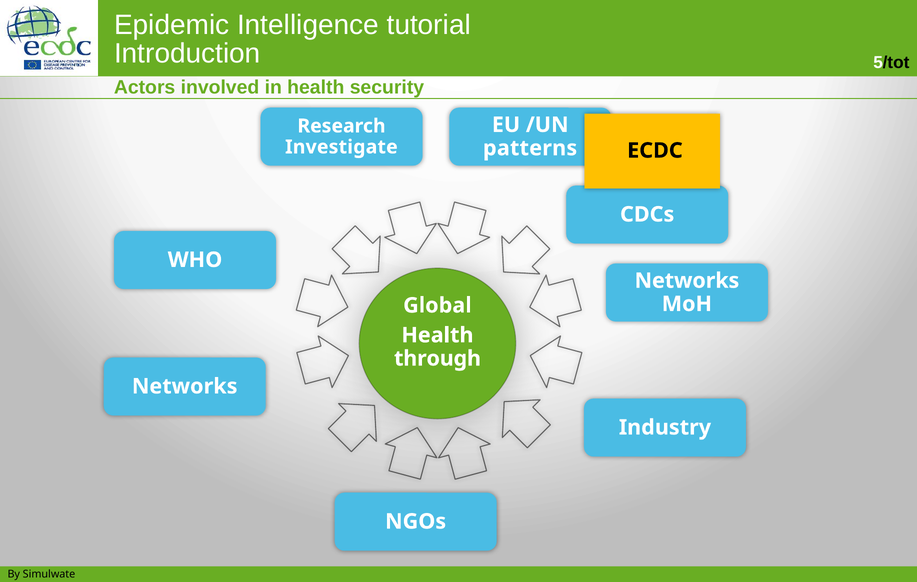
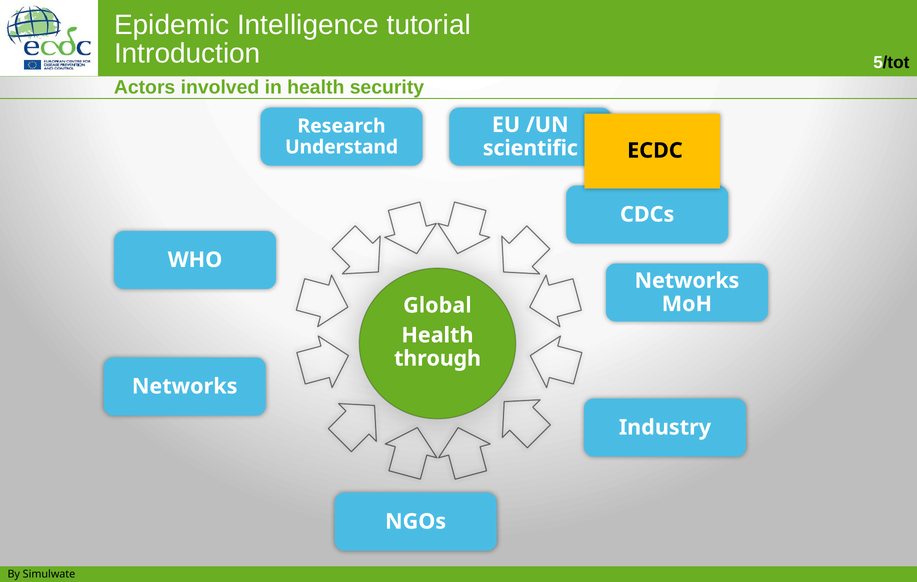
Investigate: Investigate -> Understand (342, 147)
patterns: patterns -> scientific (530, 148)
